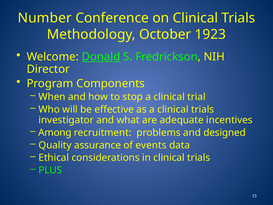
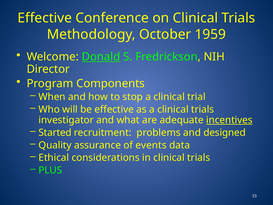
Number: Number -> Effective (45, 18)
1923: 1923 -> 1959 (210, 34)
incentives underline: none -> present (229, 120)
Among: Among -> Started (55, 132)
